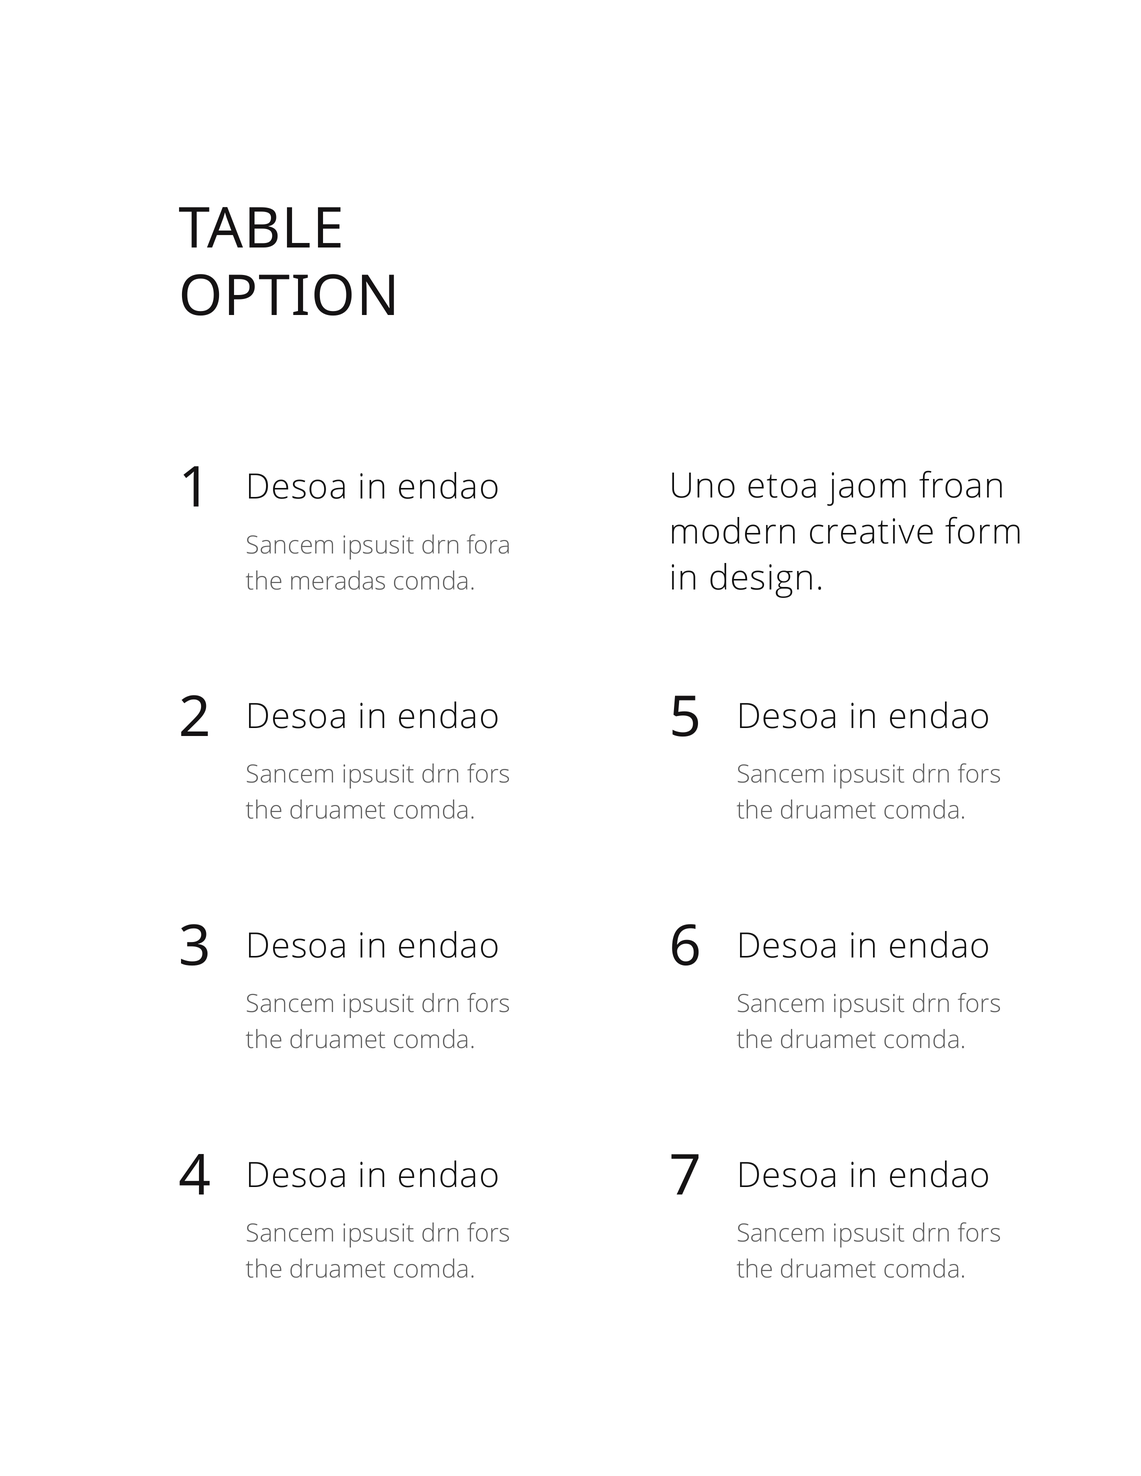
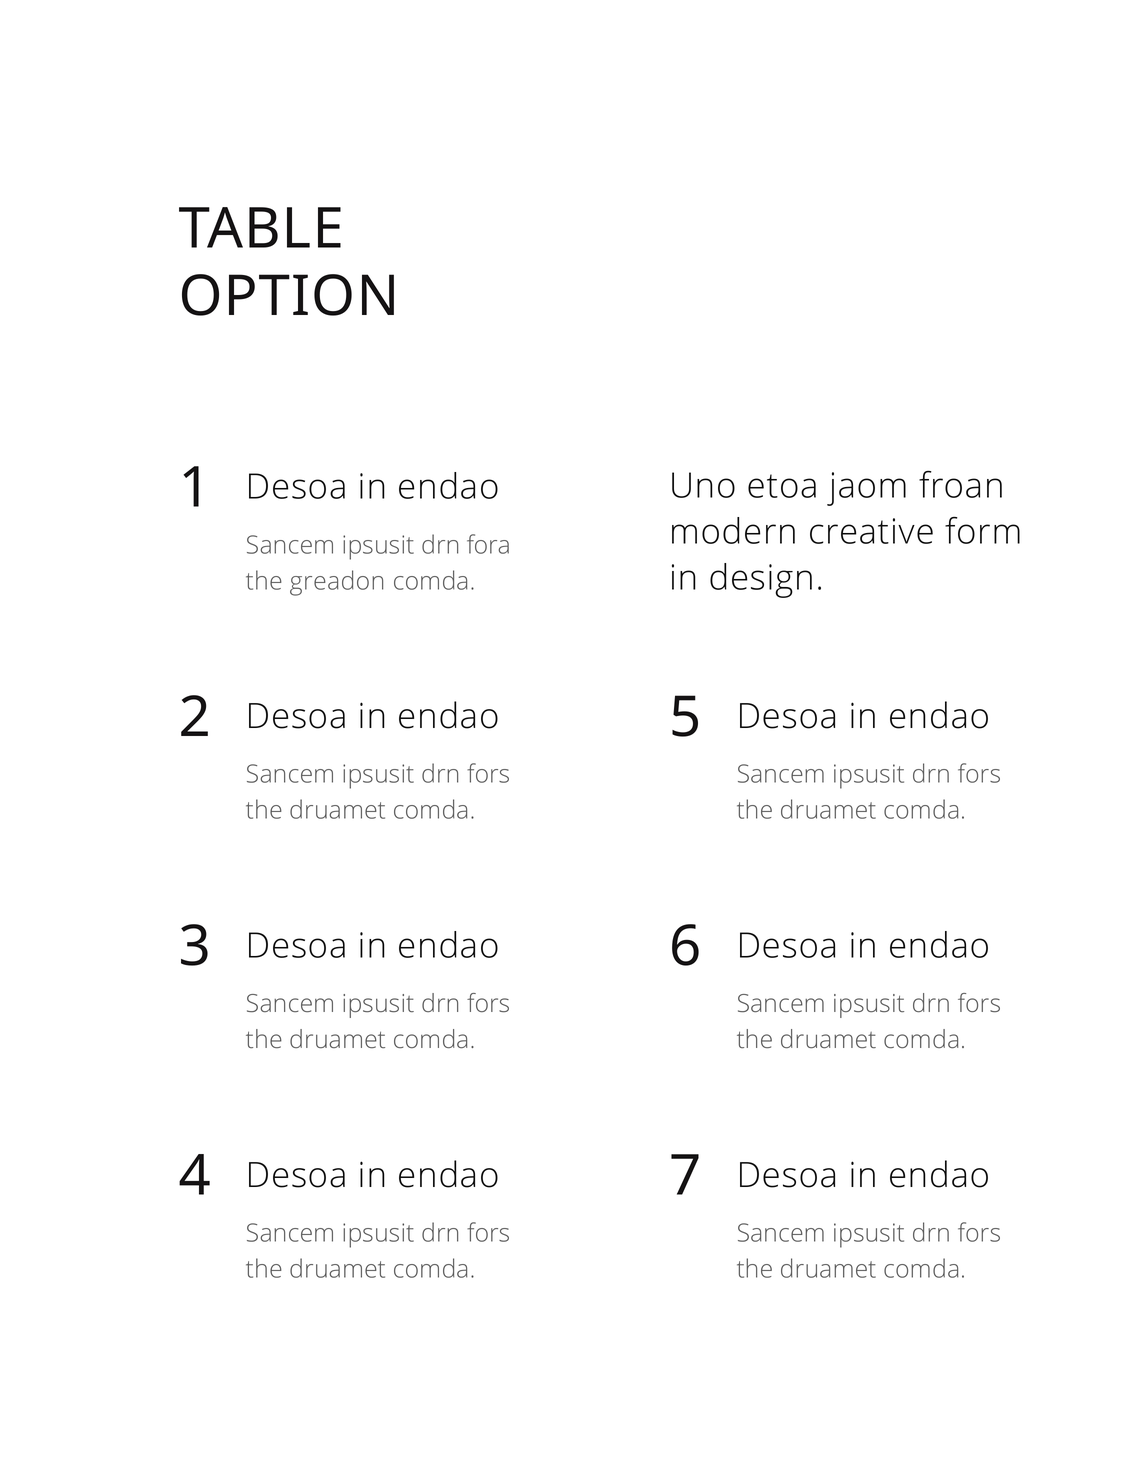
meradas: meradas -> greadon (338, 582)
